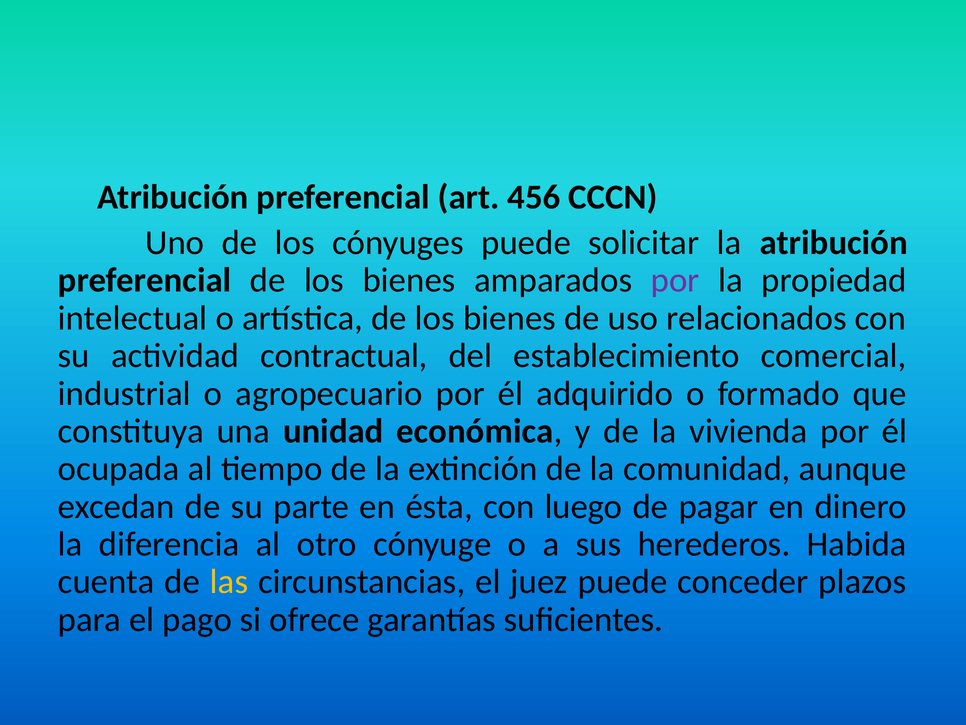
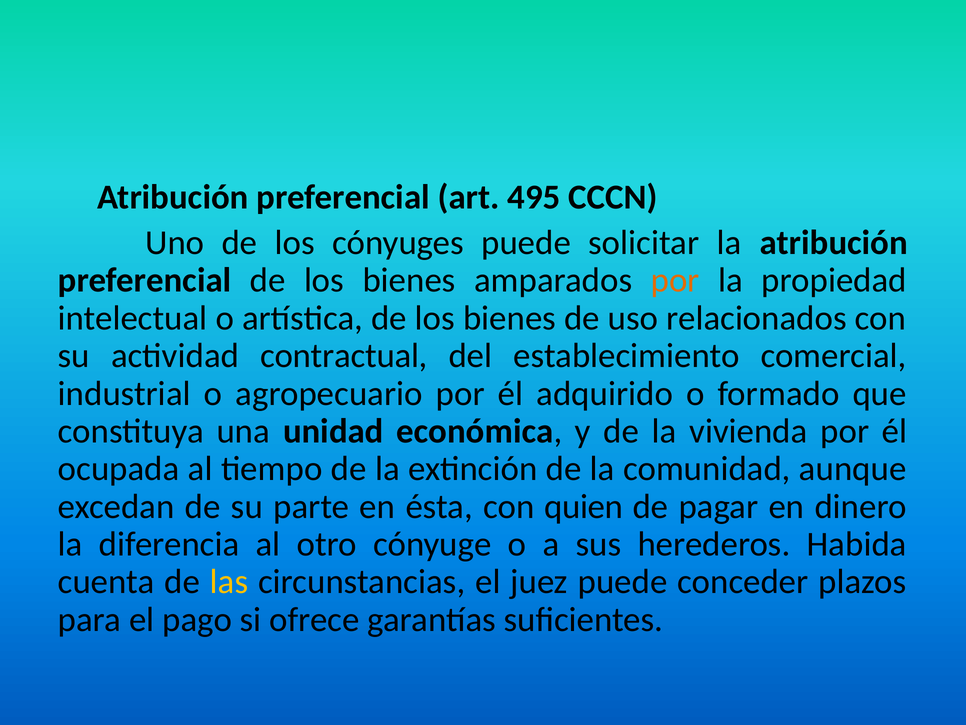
456: 456 -> 495 (534, 197)
por colour: purple -> orange (675, 280)
luego: luego -> quien (584, 506)
